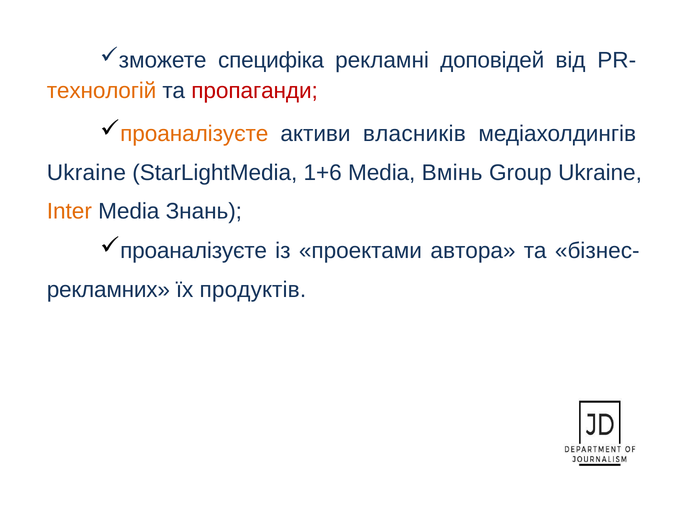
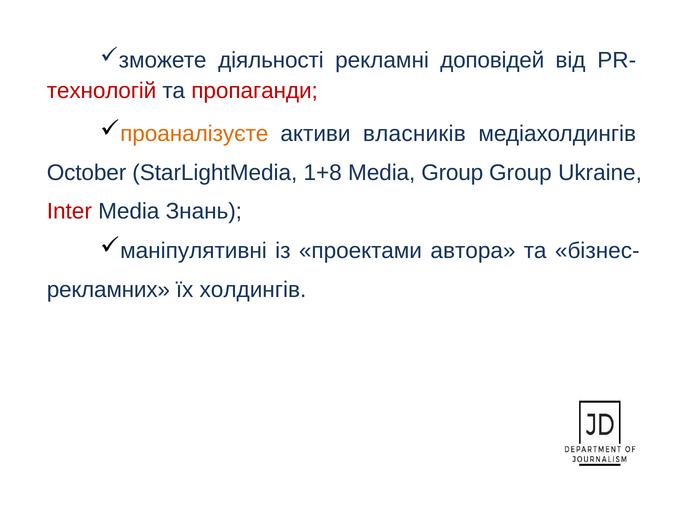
специфіка: специфіка -> діяльності (271, 61)
технологій colour: orange -> red (102, 91)
Ukraine: Ukraine -> October (87, 173)
1+6: 1+6 -> 1+8 (323, 173)
Media Вмінь: Вмінь -> Group (452, 173)
Inter colour: orange -> red (69, 212)
проаналізуєте: проаналізуєте -> маніпулятивні (194, 251)
продуктів: продуктів -> холдингів (253, 290)
